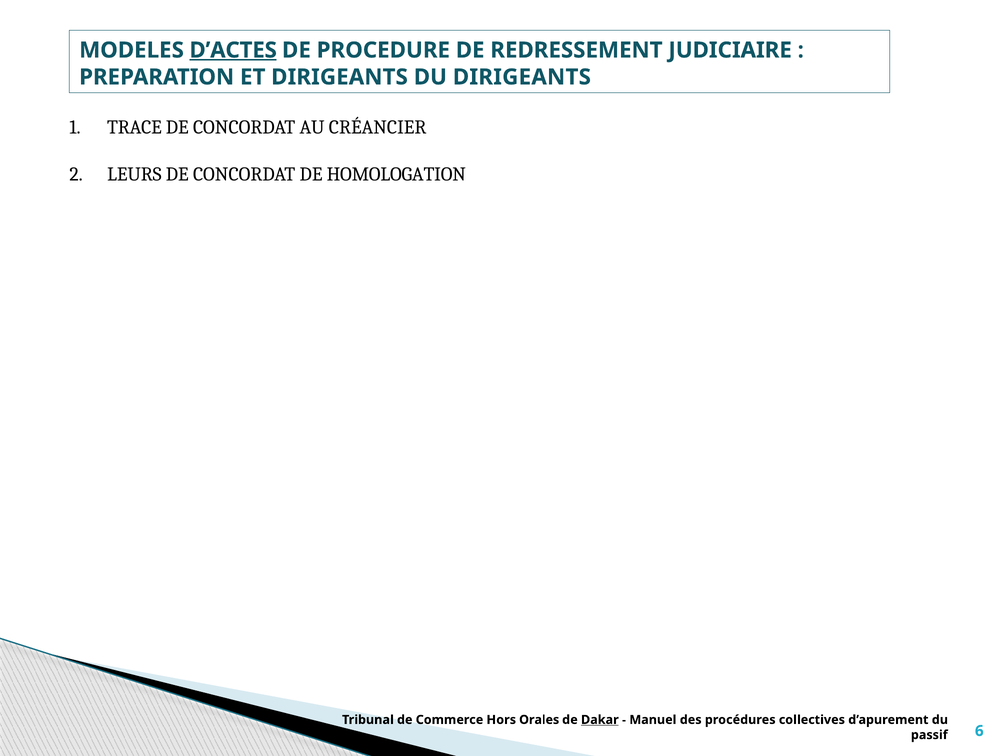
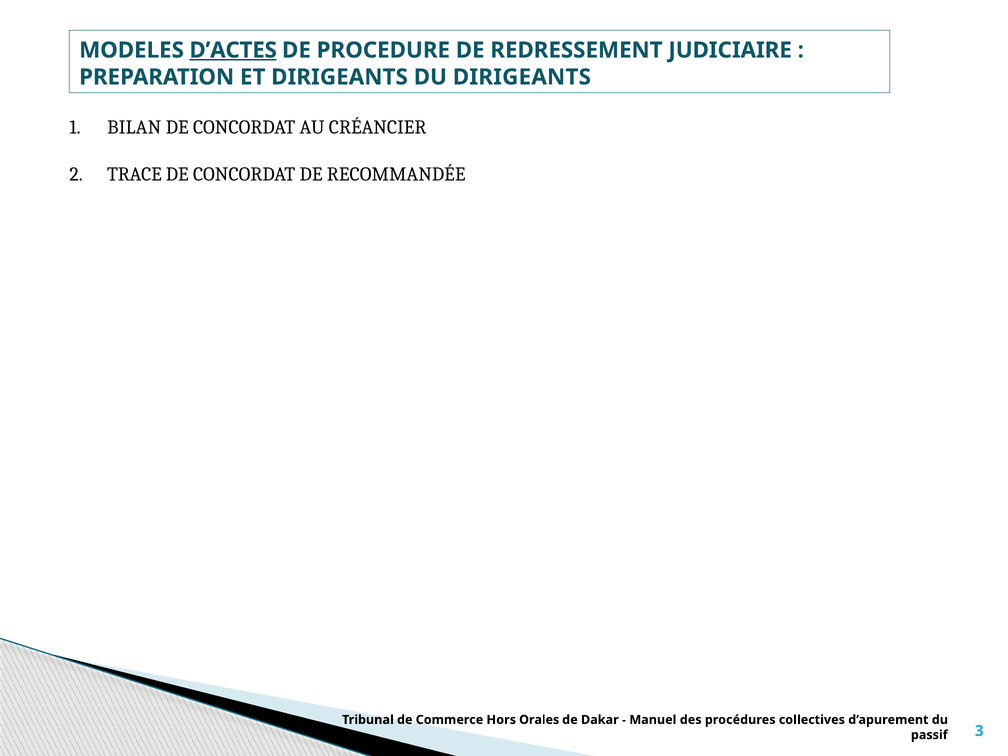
TRACE: TRACE -> BILAN (134, 127)
LEURS: LEURS -> TRACE (134, 174)
HOMOLOGATION: HOMOLOGATION -> RECOMMANDÉE (396, 174)
Dakar underline: present -> none (600, 720)
6: 6 -> 3 (979, 731)
